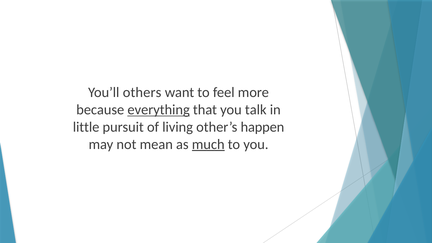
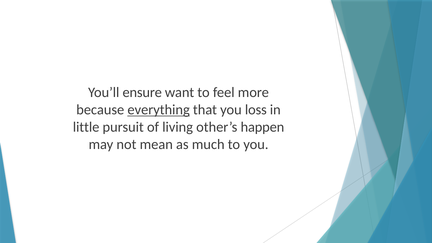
others: others -> ensure (142, 92)
talk: talk -> loss (256, 110)
much underline: present -> none (208, 144)
